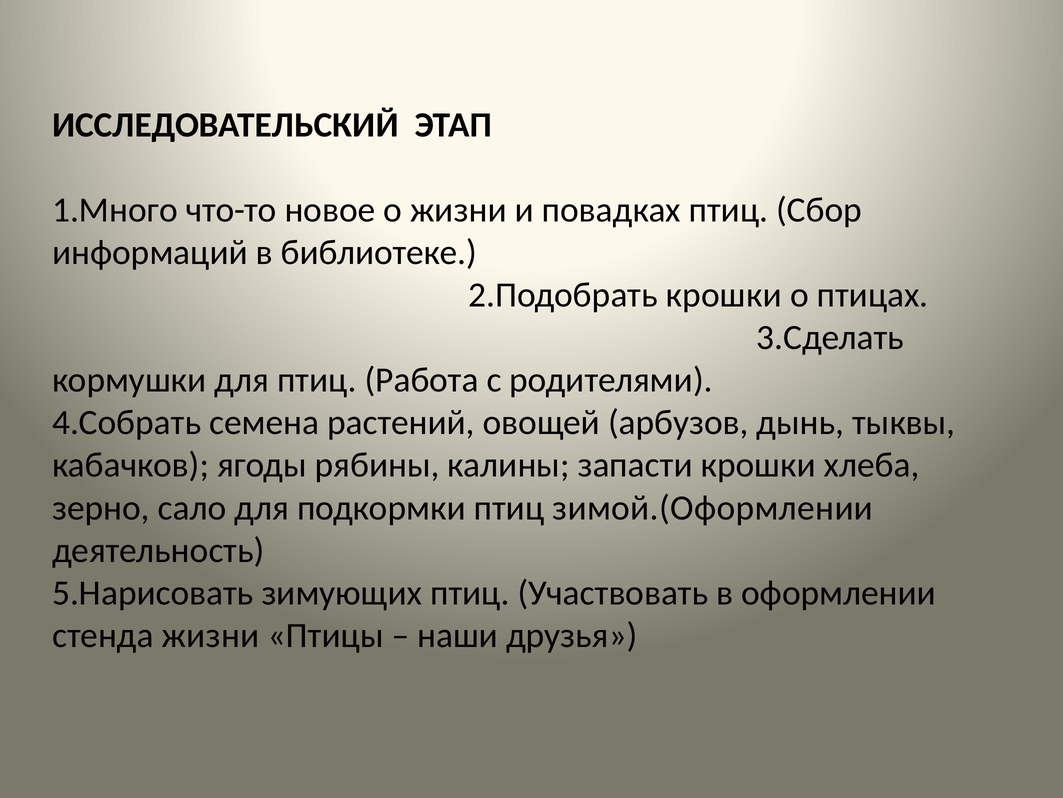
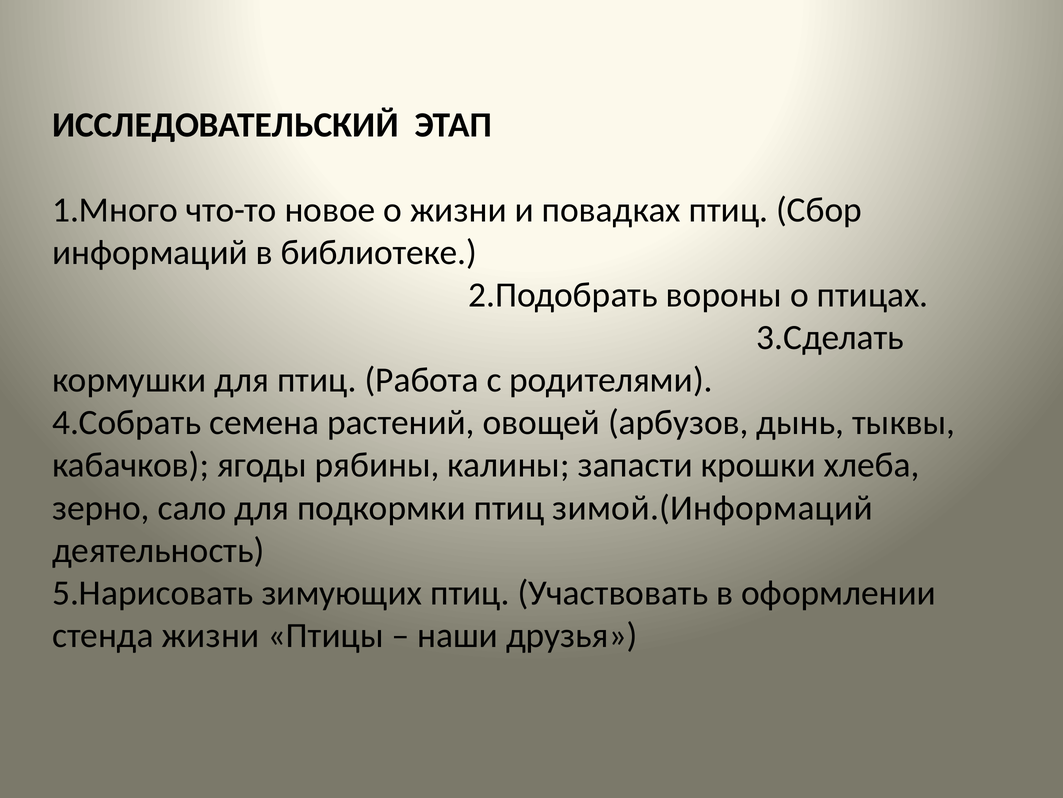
2.Подобрать крошки: крошки -> вороны (724, 295)
зимой.(Оформлении: зимой.(Оформлении -> зимой.(Информаций (713, 507)
